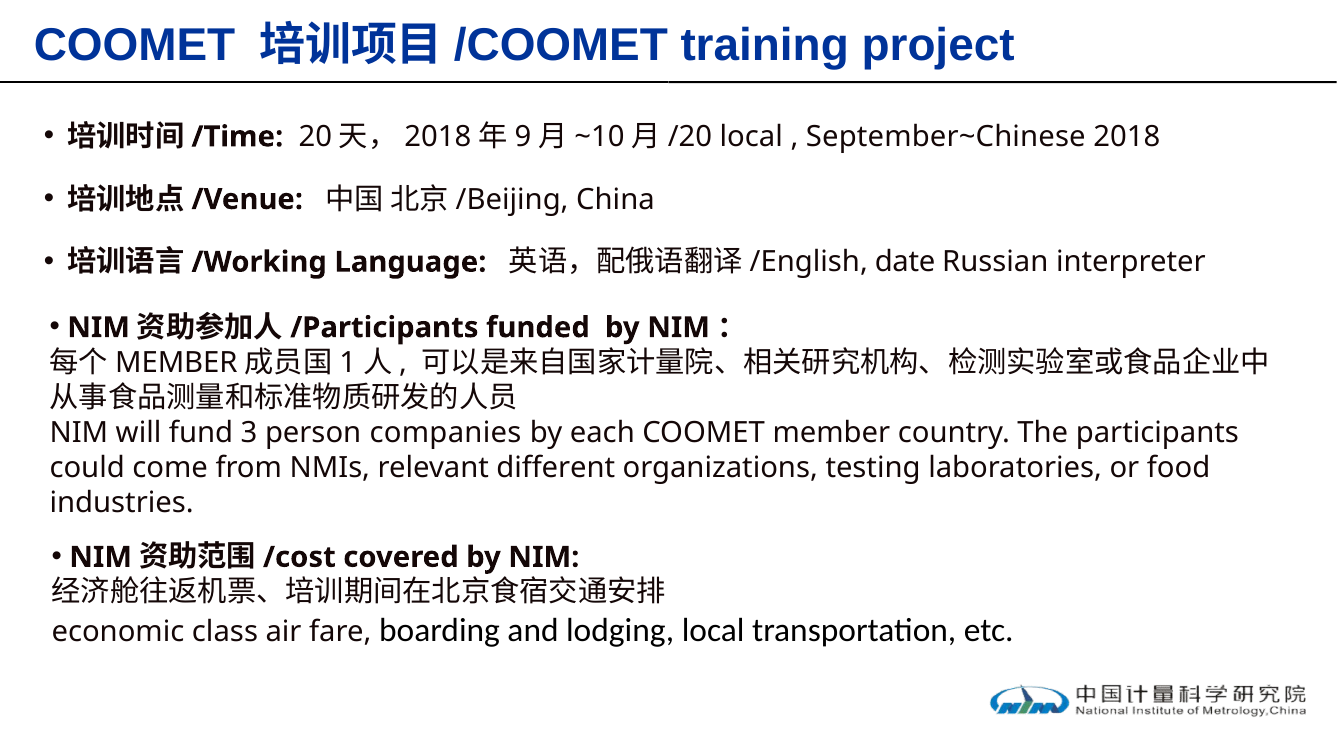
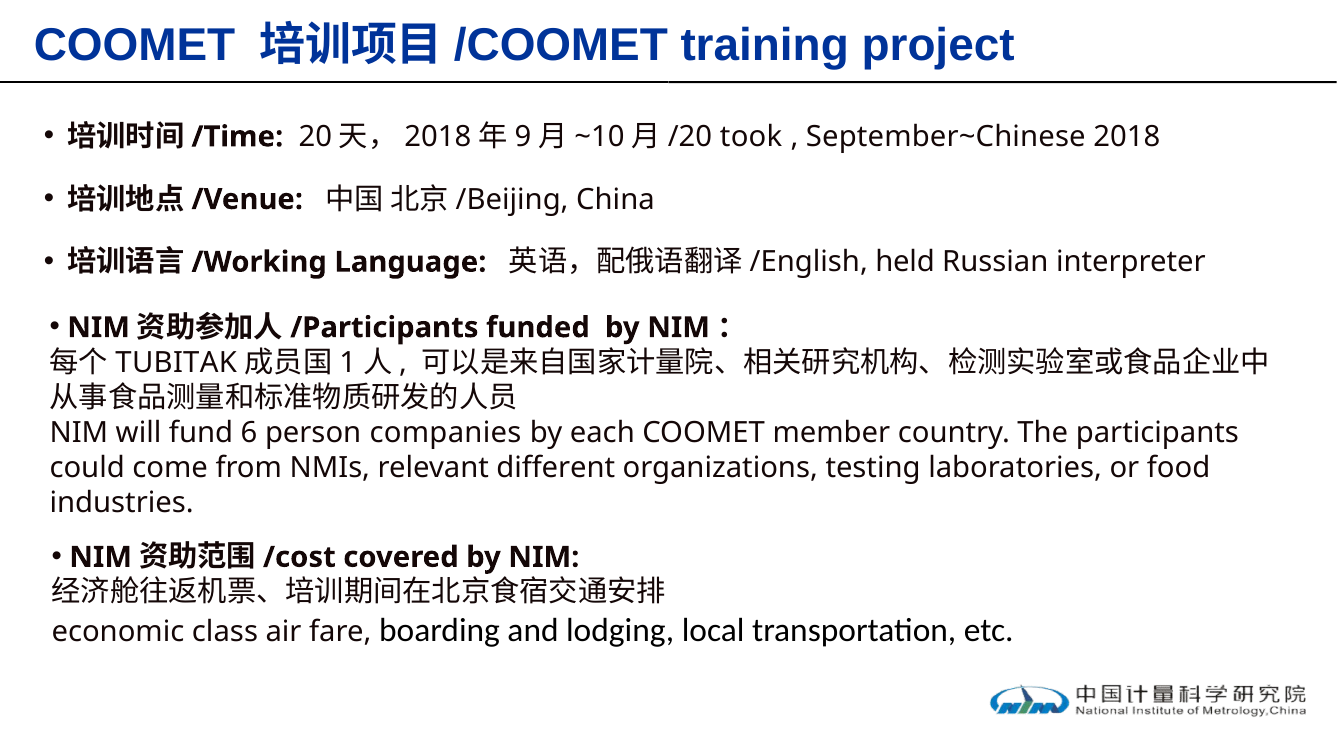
local: local -> took (751, 137)
date: date -> held (905, 262)
MEMBER: MEMBER -> TUBITAK (176, 363)
3: 3 -> 6 (249, 433)
